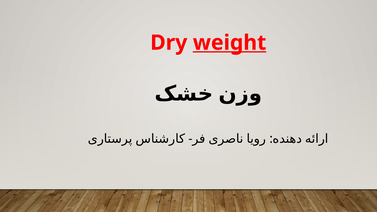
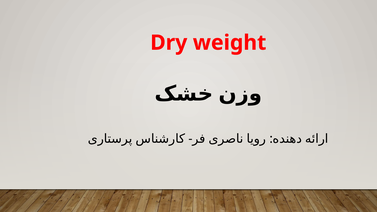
weight underline: present -> none (230, 43)
